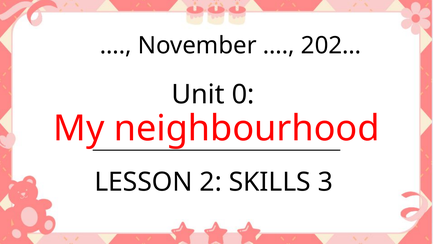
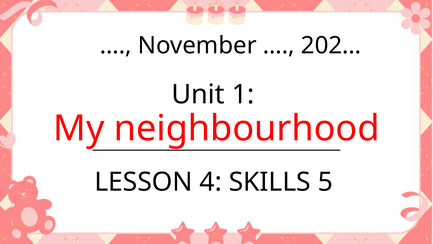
0: 0 -> 1 (243, 94)
2: 2 -> 4 (211, 182)
3: 3 -> 5 (325, 182)
